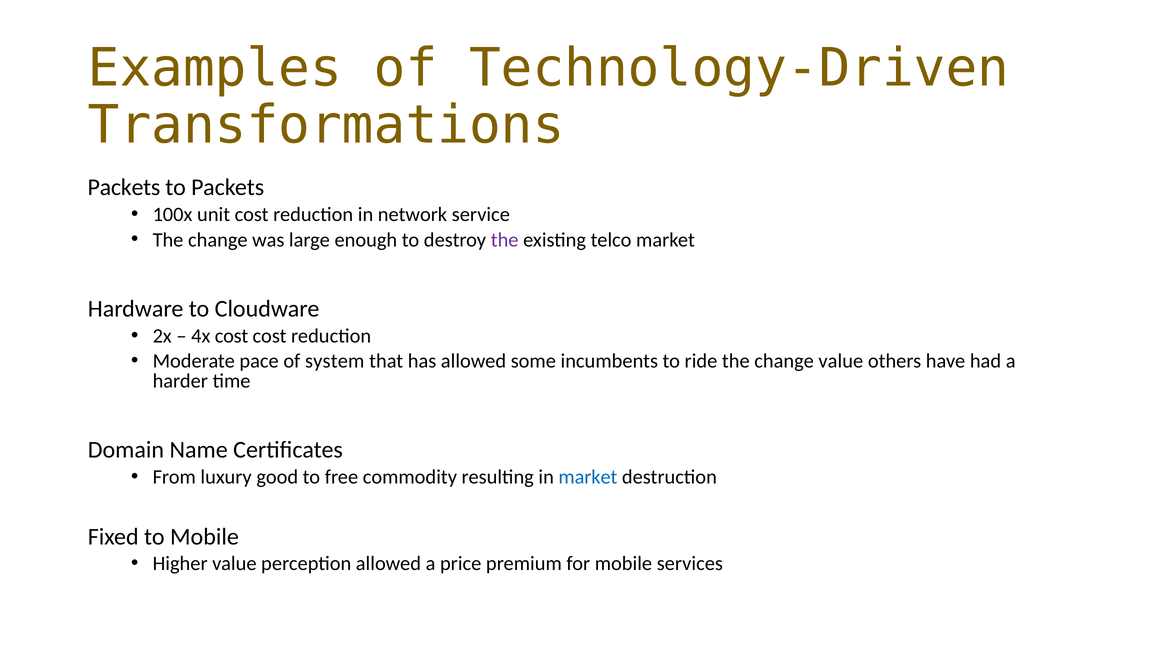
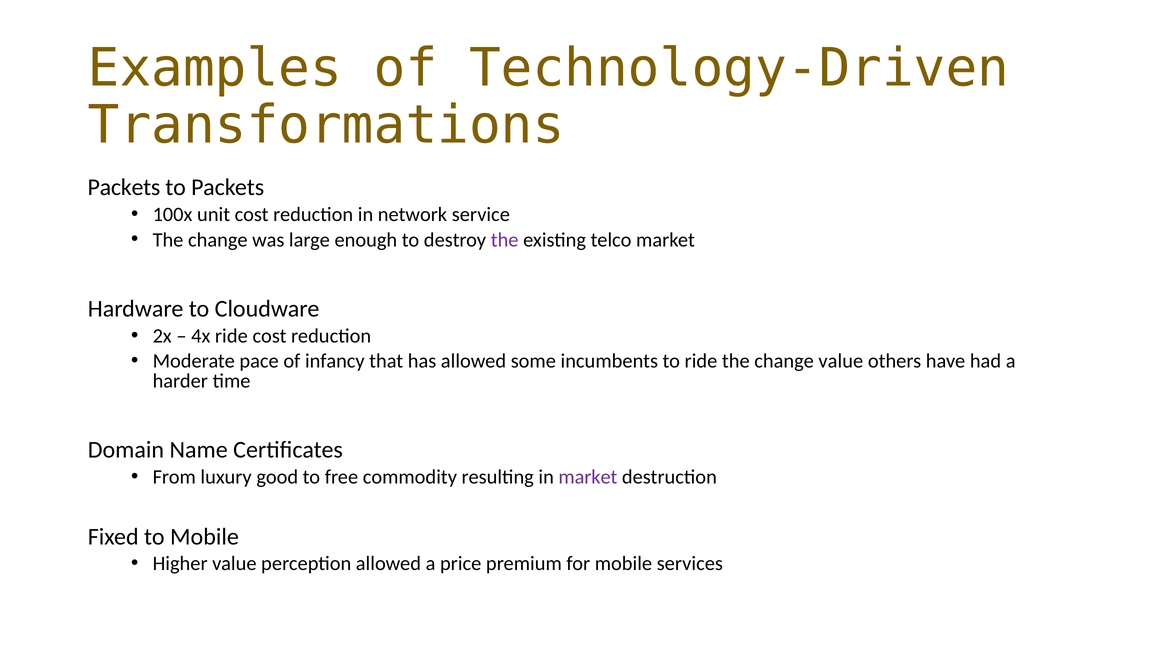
4x cost: cost -> ride (231, 336)
system: system -> infancy (335, 361)
market colour: blue -> purple (588, 477)
